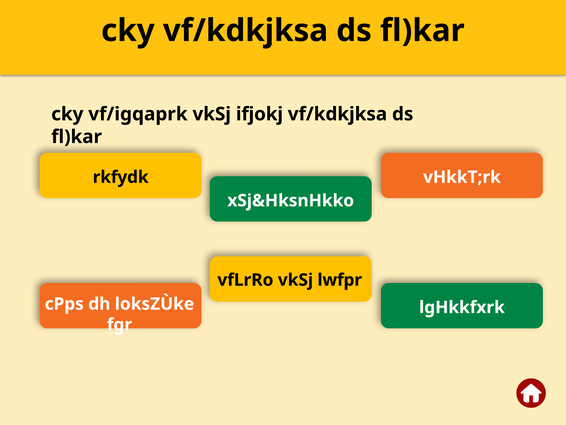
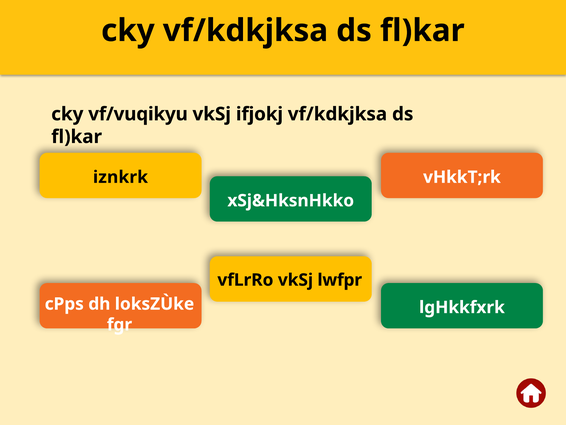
vf/igqaprk: vf/igqaprk -> vf/vuqikyu (138, 114)
rkfydk: rkfydk -> iznkrk (120, 177)
